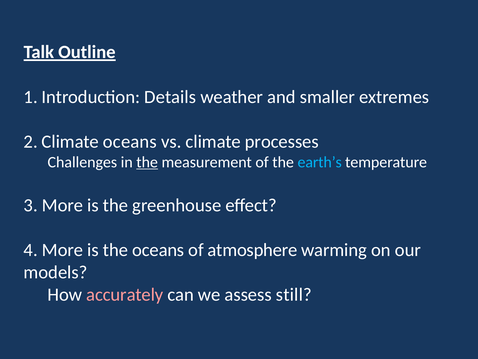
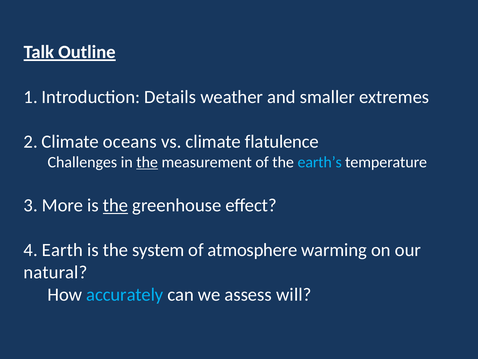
processes: processes -> flatulence (282, 141)
the underline: none -> present (116, 205)
4 More: More -> Earth (62, 250)
the oceans: oceans -> system (158, 250)
models: models -> natural (55, 272)
accurately colour: pink -> light blue (125, 294)
still: still -> will (294, 294)
